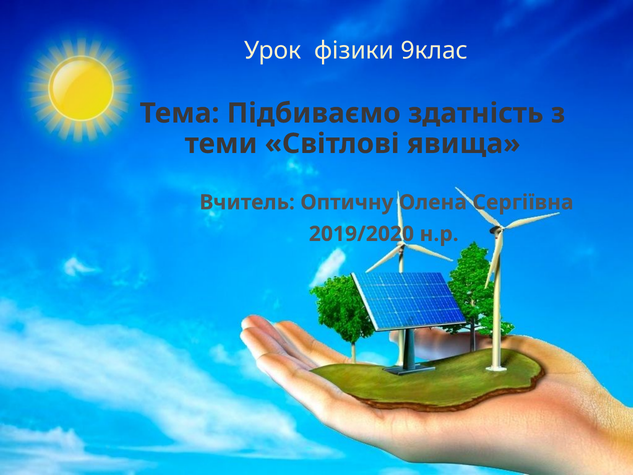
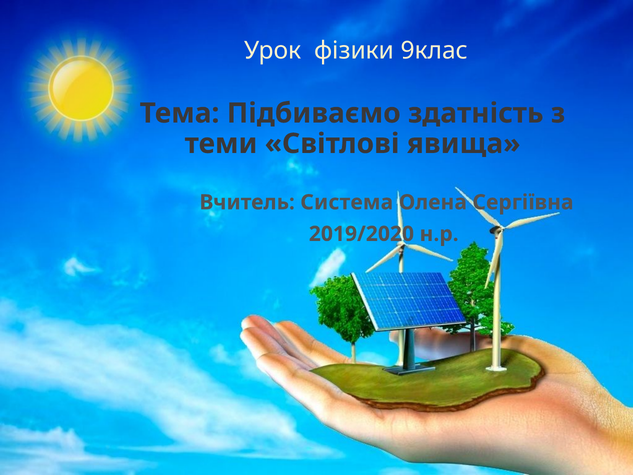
Оптичну: Оптичну -> Система (347, 202)
